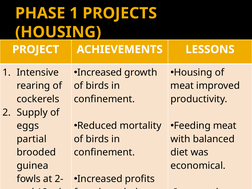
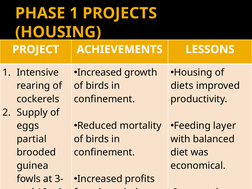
meat: meat -> diets (182, 86)
Feeding meat: meat -> layer (225, 126)
2-: 2- -> 3- (59, 179)
